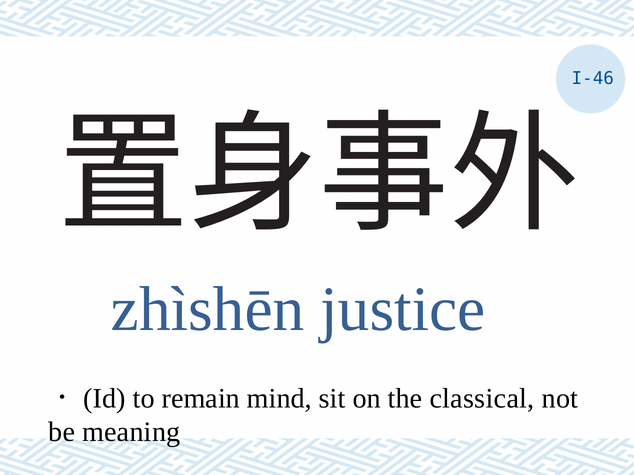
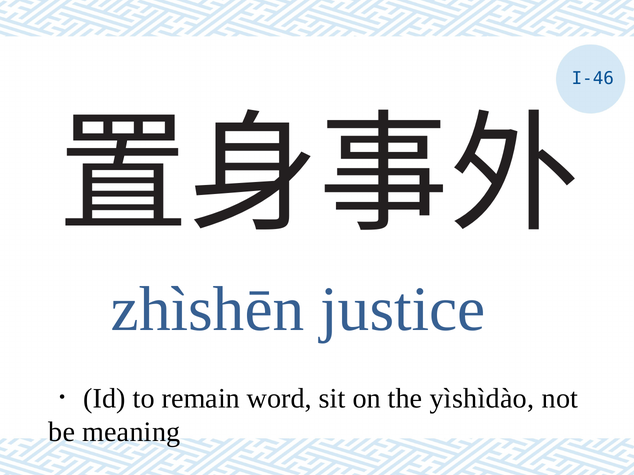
mind: mind -> word (279, 399)
classical: classical -> yìshìdào (482, 399)
